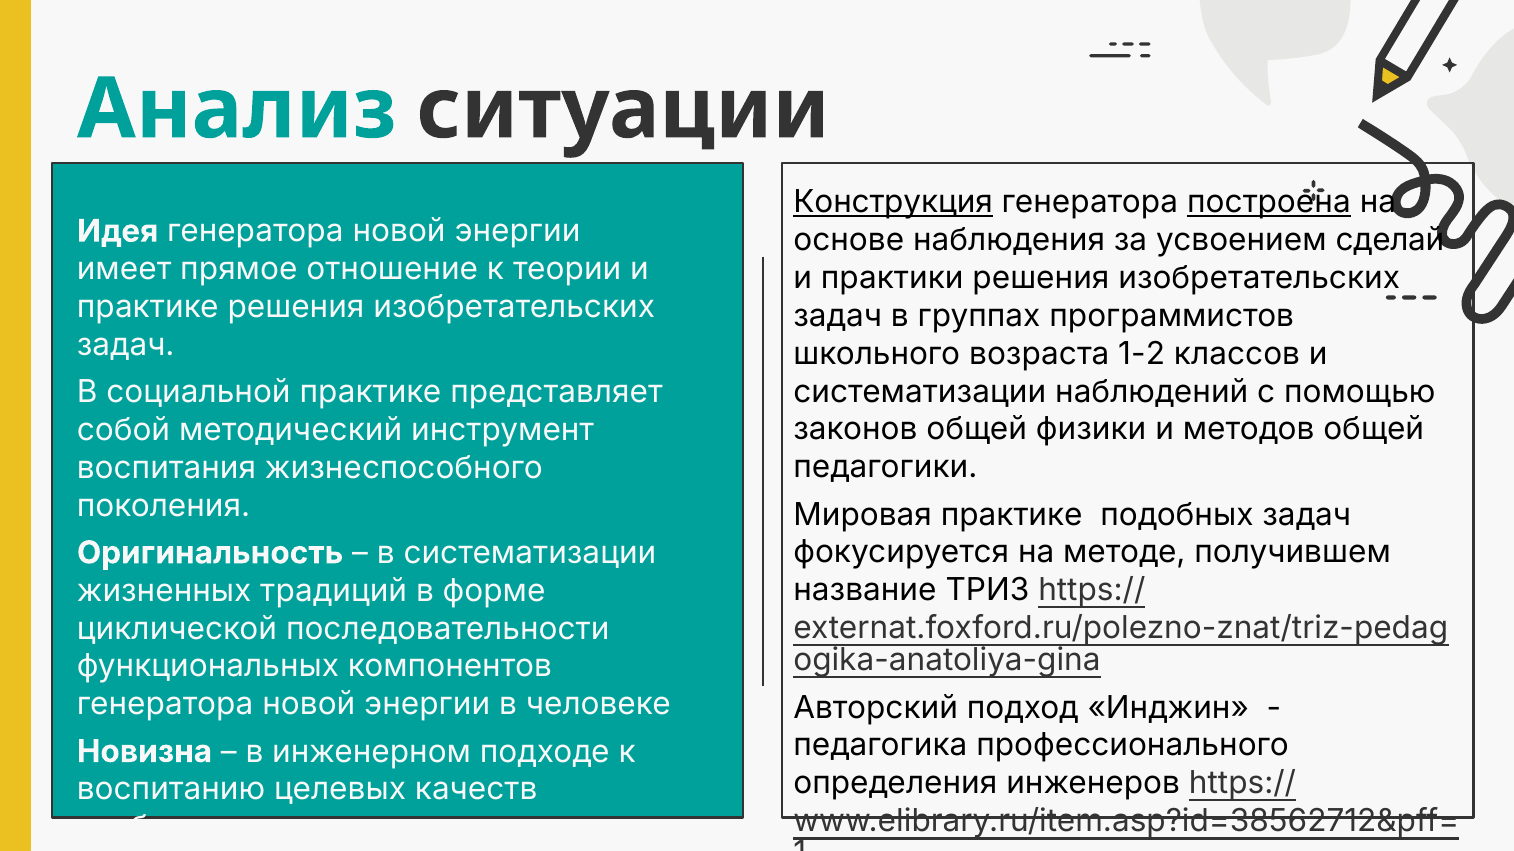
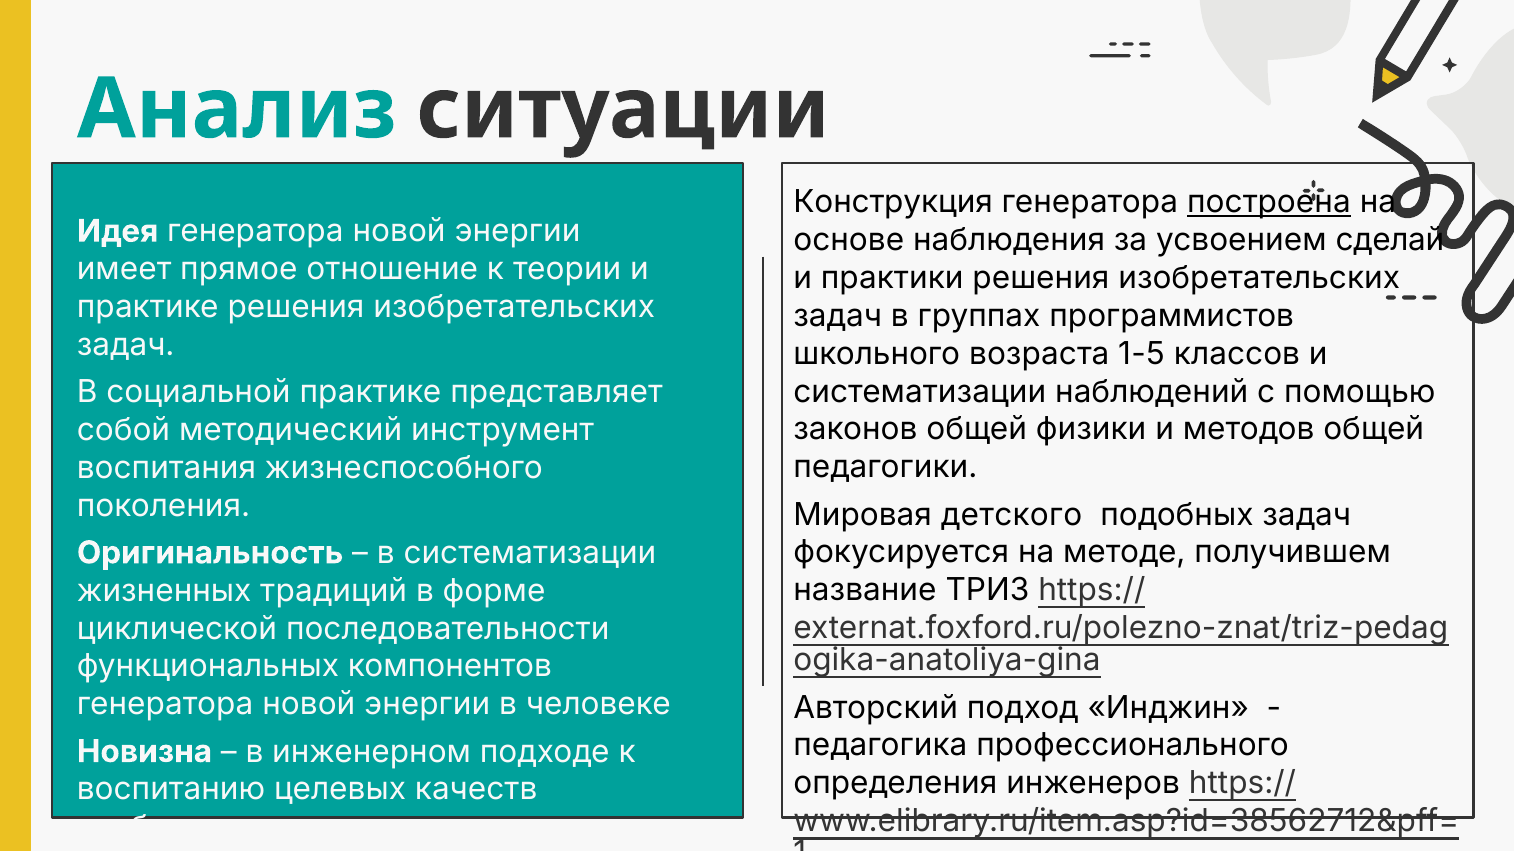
Конструкция underline: present -> none (893, 203)
1-2: 1-2 -> 1-5 (1142, 354)
Мировая практике: практике -> детского (1012, 515)
